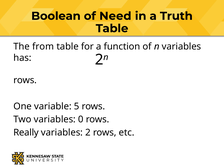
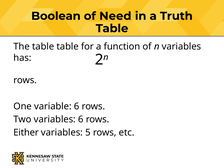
The from: from -> table (43, 47)
variable 5: 5 -> 6 (77, 106)
variables 0: 0 -> 6 (81, 119)
Really: Really -> Either (26, 132)
variables 2: 2 -> 5 (88, 132)
